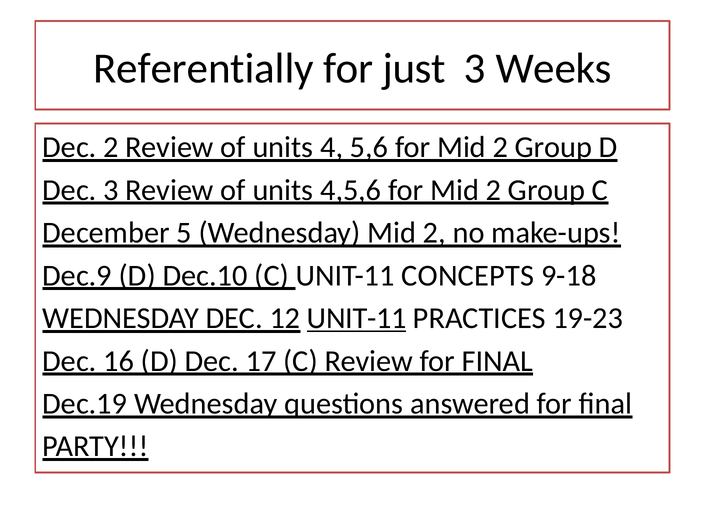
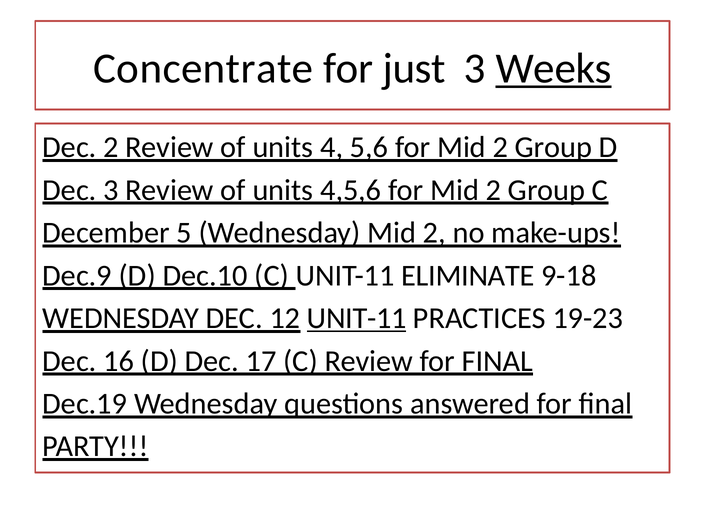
Referentially: Referentially -> Concentrate (203, 68)
Weeks underline: none -> present (554, 68)
CONCEPTS: CONCEPTS -> ELIMINATE (468, 275)
